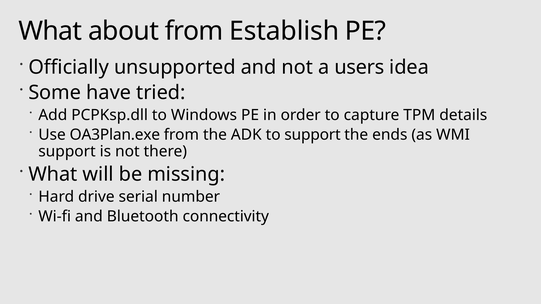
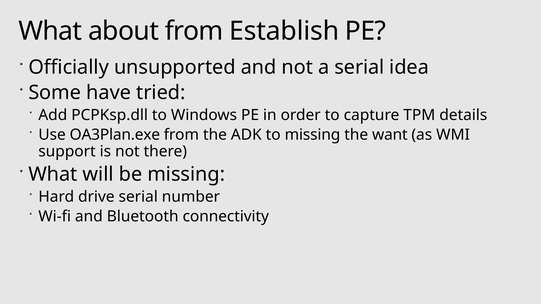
a users: users -> serial (359, 67)
to support: support -> missing (312, 135)
ends: ends -> want (390, 135)
